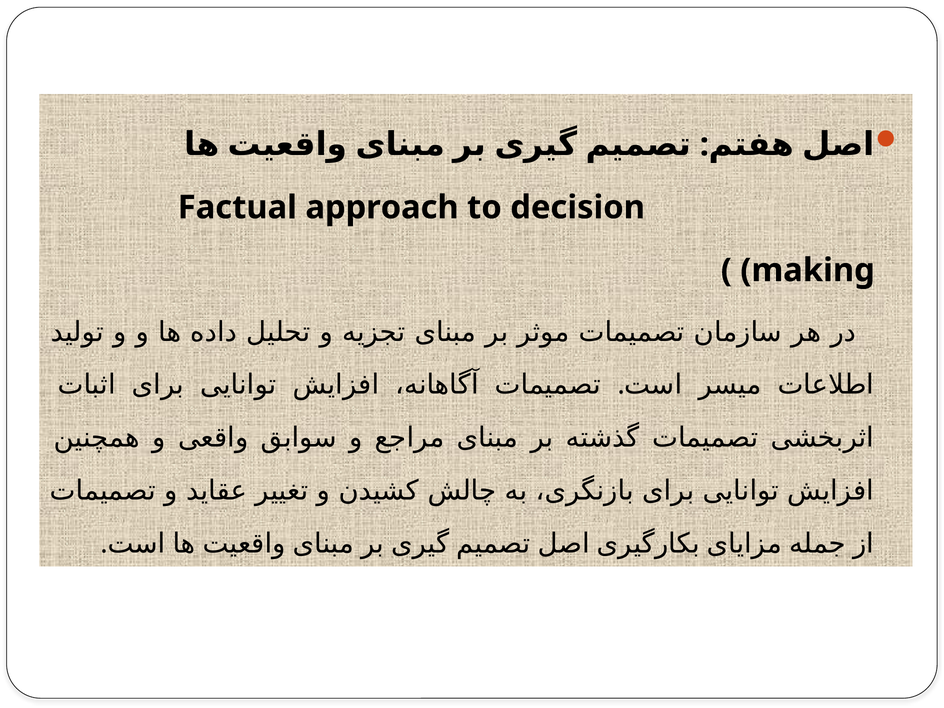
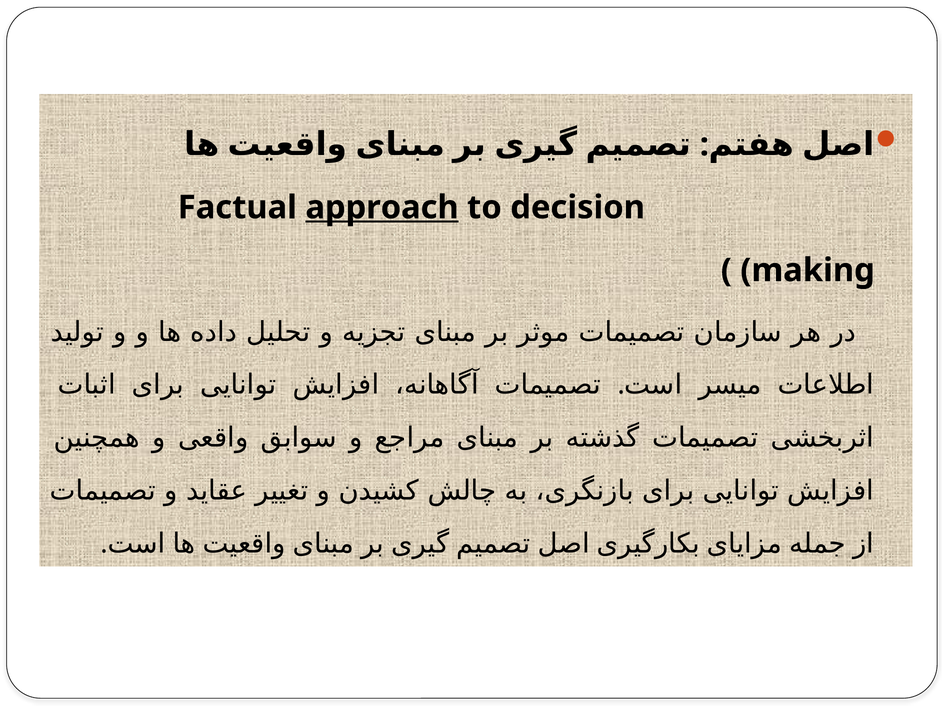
approach underline: none -> present (382, 207)
